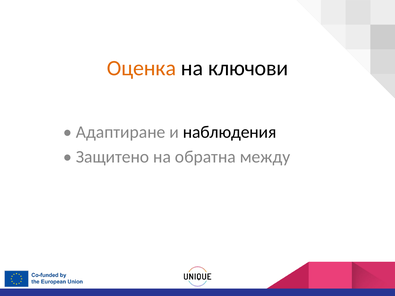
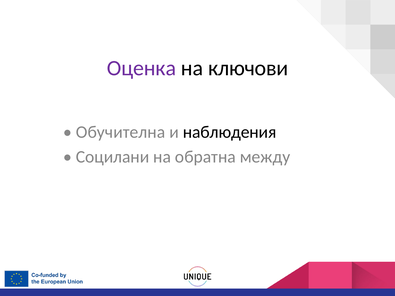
Оценка colour: orange -> purple (141, 68)
Адаптиране: Адаптиране -> Обучителна (121, 132)
Защитено: Защитено -> Социлани (113, 157)
